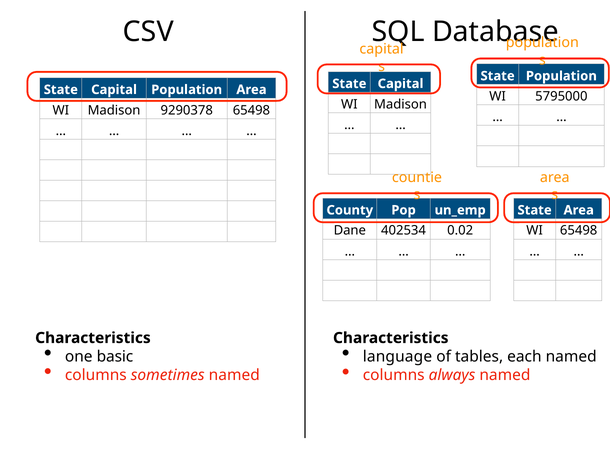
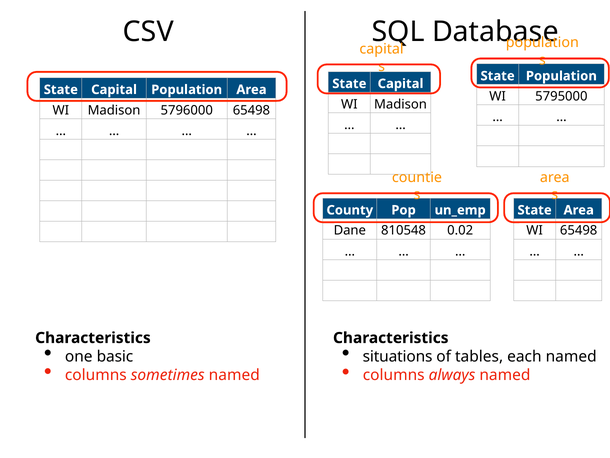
9290378: 9290378 -> 5796000 (187, 110)
402534: 402534 -> 810548 (404, 230)
language: language -> situations (398, 356)
